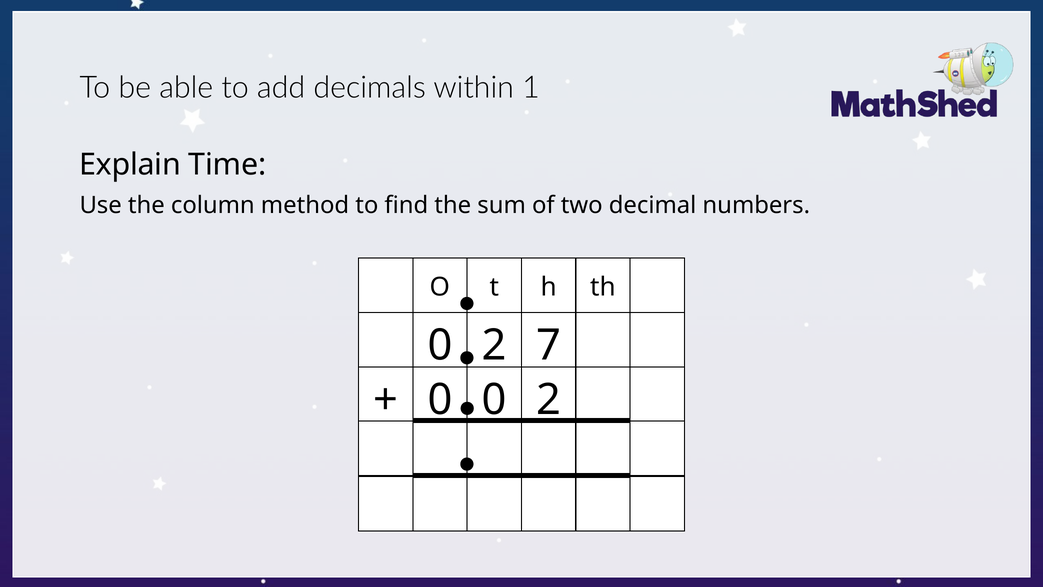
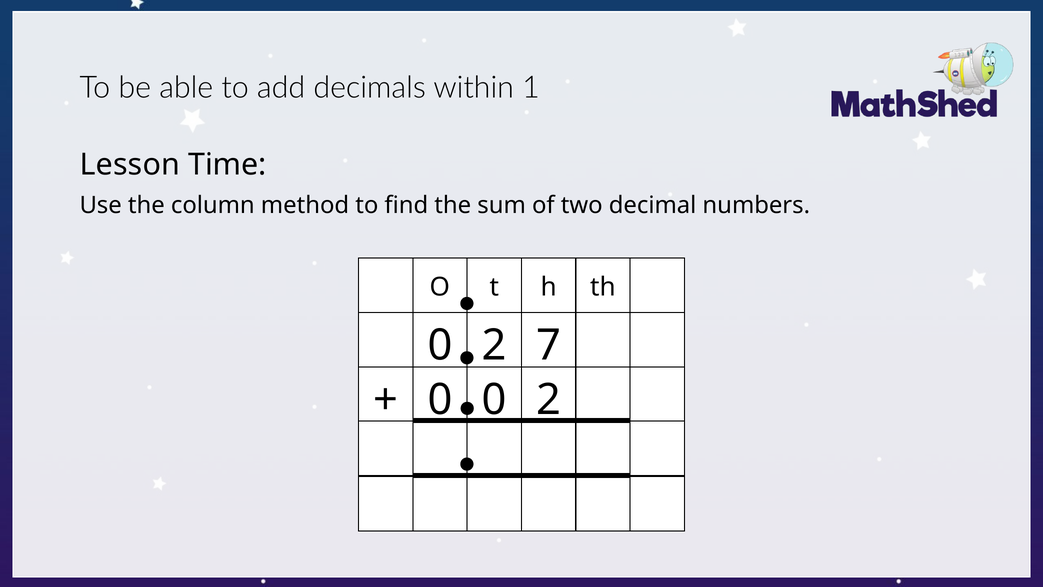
Explain: Explain -> Lesson (130, 165)
